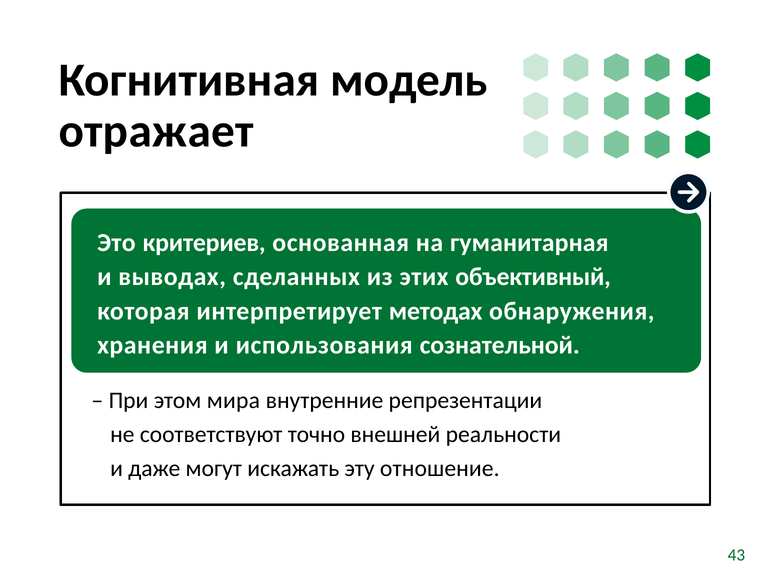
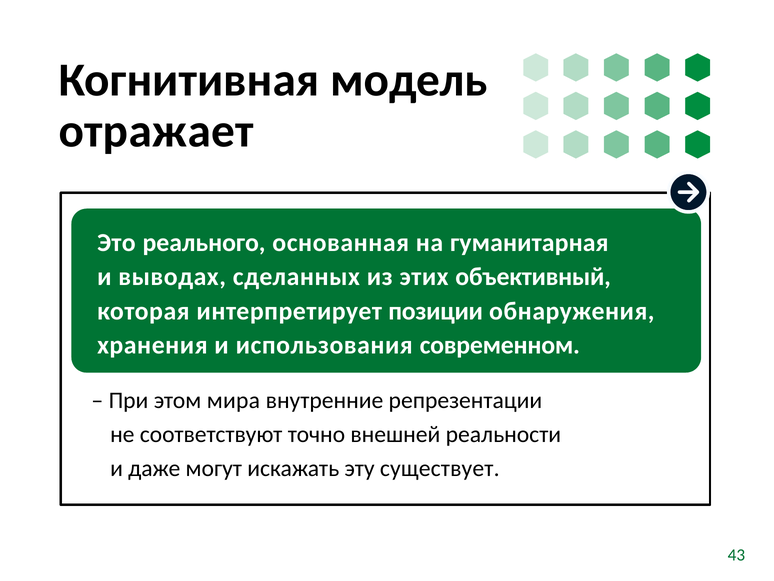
критериев: критериев -> реального (204, 243)
методах: методах -> позиции (436, 311)
сознательной: сознательной -> современном (500, 345)
отношение: отношение -> существует (440, 468)
